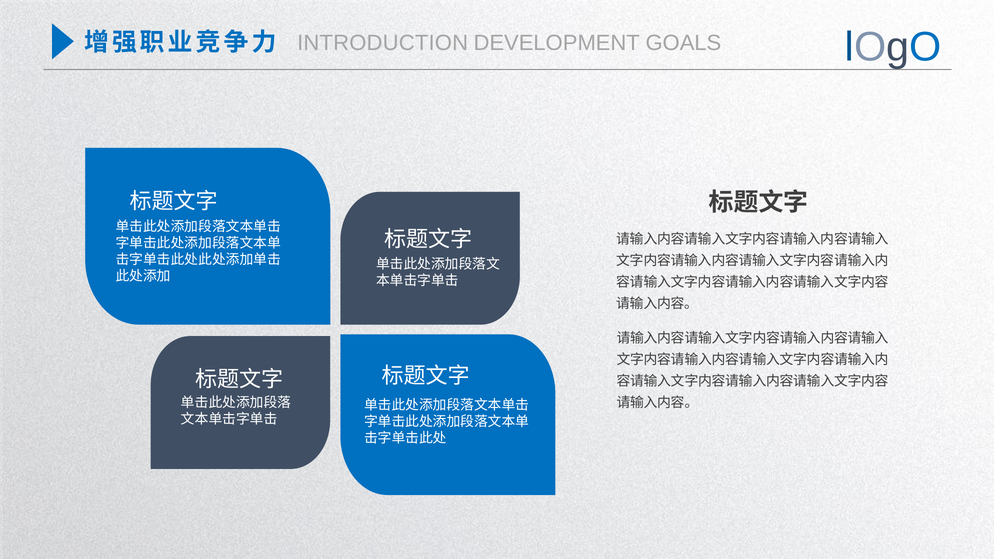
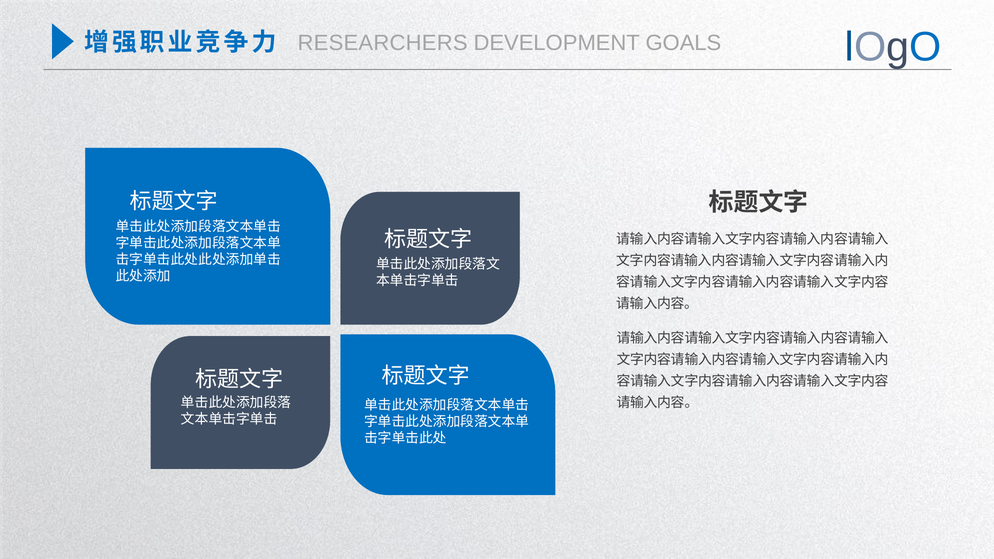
INTRODUCTION: INTRODUCTION -> RESEARCHERS (383, 43)
